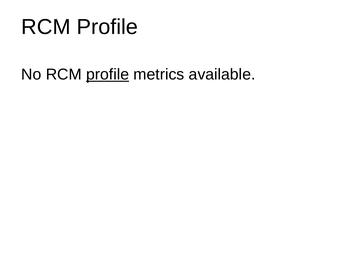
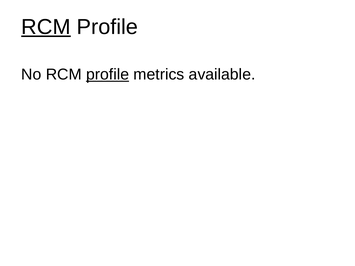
RCM underline: none -> present (46, 27)
